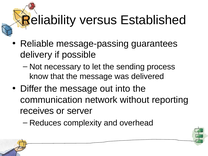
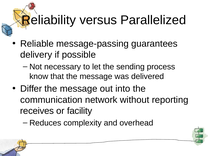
Established: Established -> Parallelized (153, 20)
server: server -> facility (80, 111)
